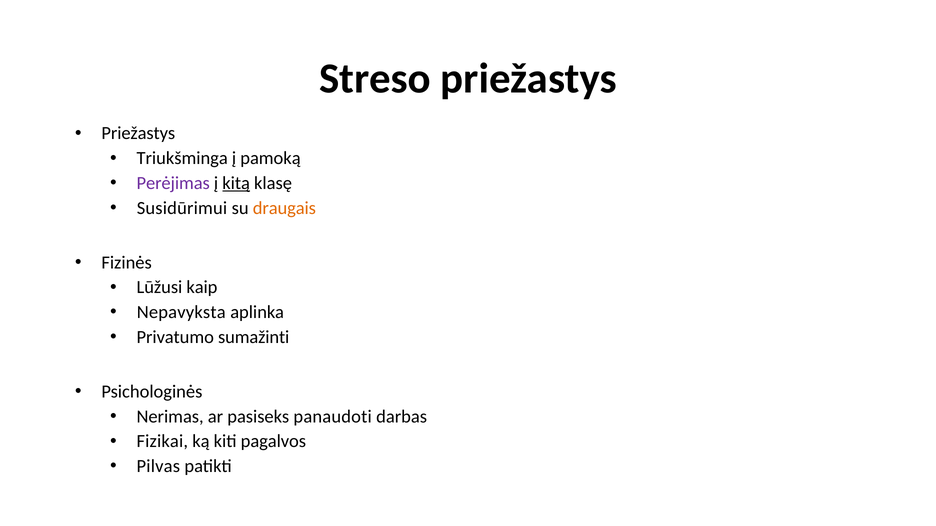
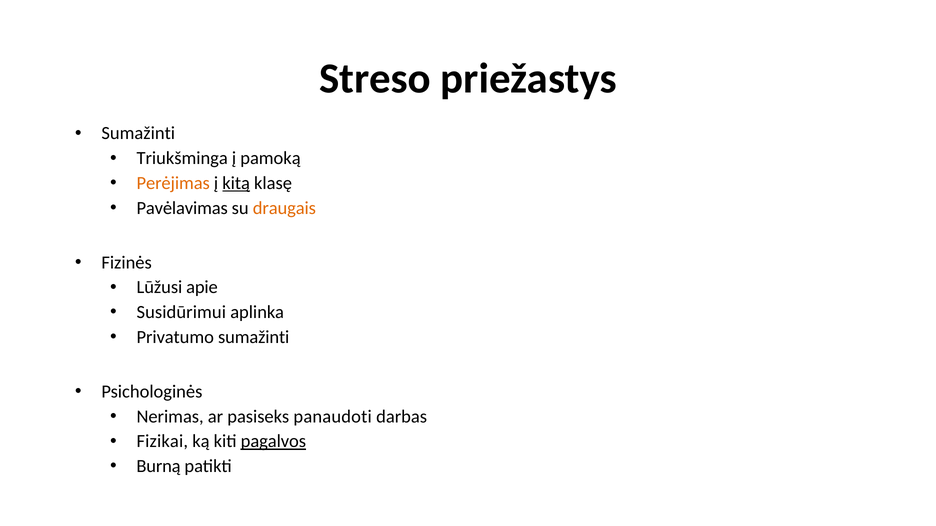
Priežastys: Priežastys -> Sumažinti (138, 133)
Perėjimas colour: purple -> orange (173, 183)
Susidūrimui: Susidūrimui -> Pavėlavimas (182, 208)
kaip: kaip -> apie (202, 288)
Nepavyksta: Nepavyksta -> Susidūrimui (181, 312)
pagalvos underline: none -> present (273, 442)
Pilvas: Pilvas -> Burną (159, 467)
